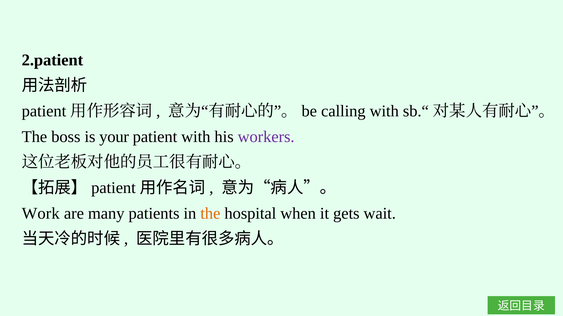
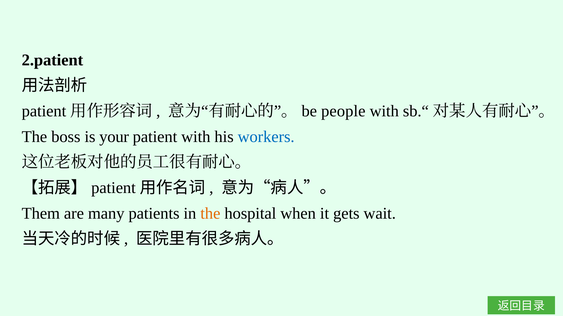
calling: calling -> people (343, 111)
workers colour: purple -> blue (266, 137)
Work: Work -> Them (41, 214)
